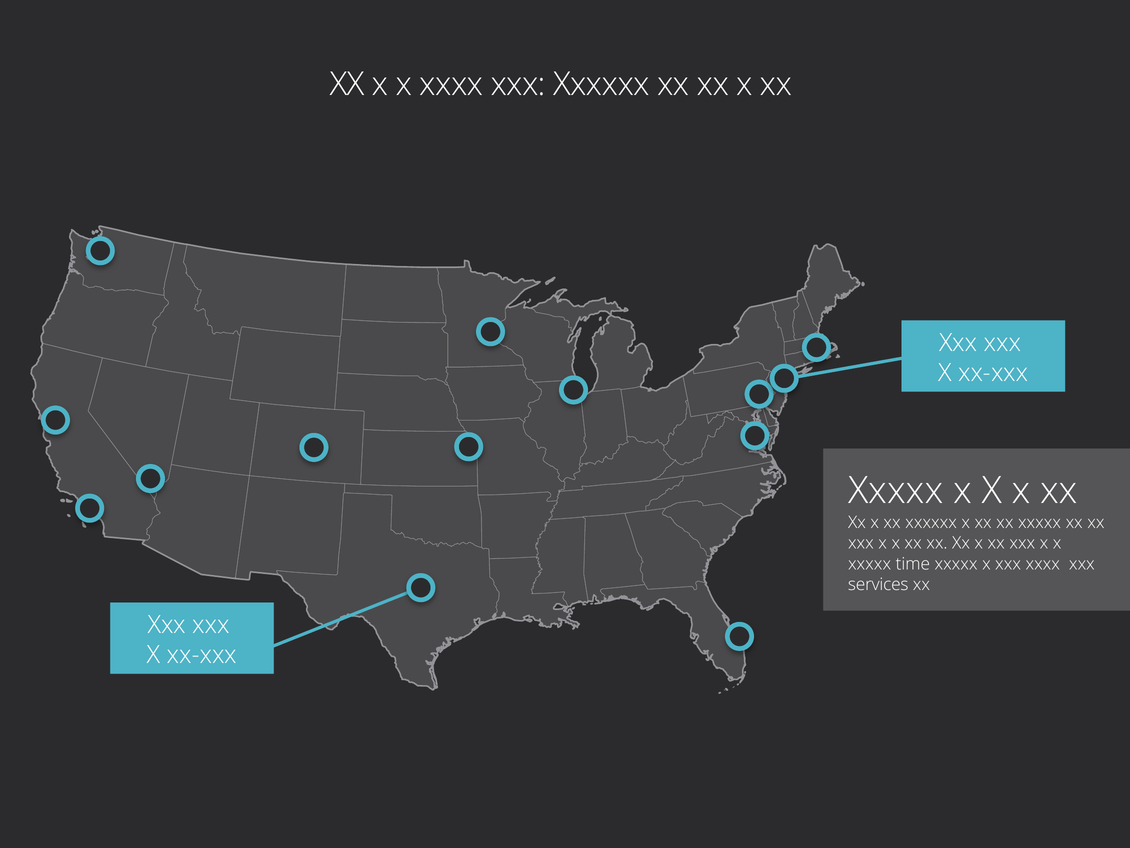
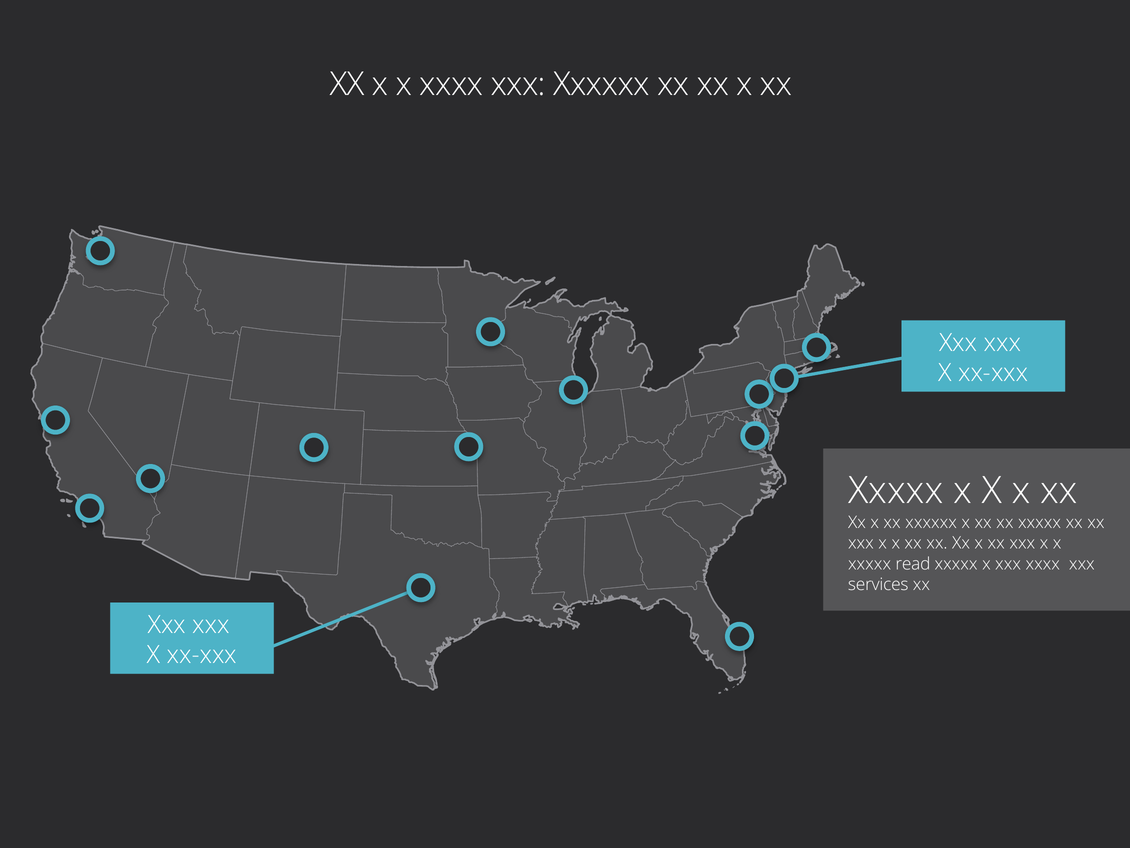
time: time -> read (913, 563)
